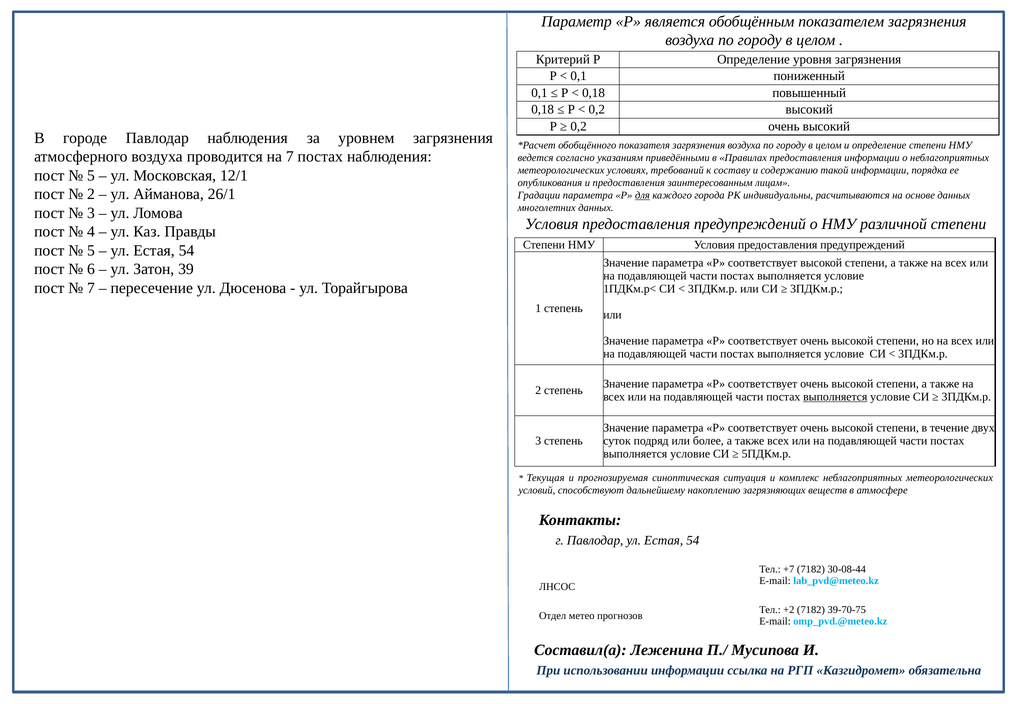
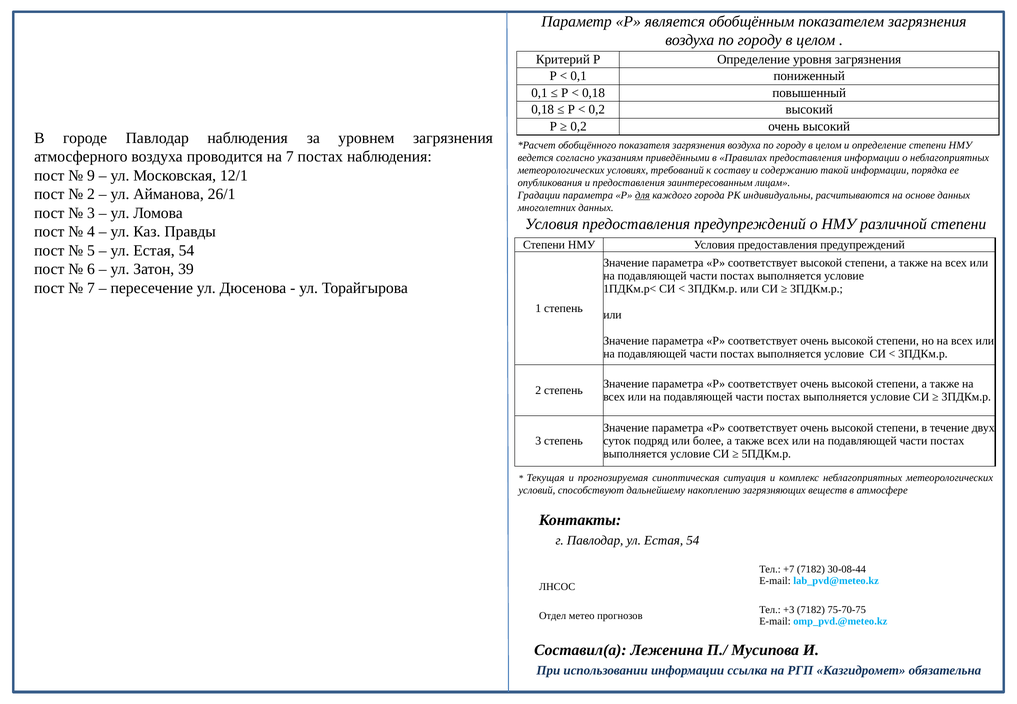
5: 5 -> 9 (91, 175)
выполняется underline: present -> none (835, 397)
+2: +2 -> +3 (789, 610)
39-70-75: 39-70-75 -> 75-70-75 (847, 610)
